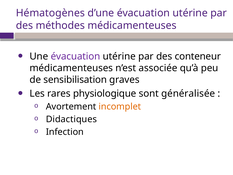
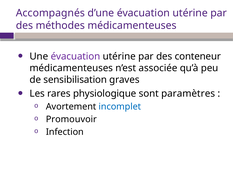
Hématogènes: Hématogènes -> Accompagnés (50, 13)
généralisée: généralisée -> paramètres (188, 93)
incomplet colour: orange -> blue (120, 106)
Didactiques: Didactiques -> Promouvoir (71, 119)
